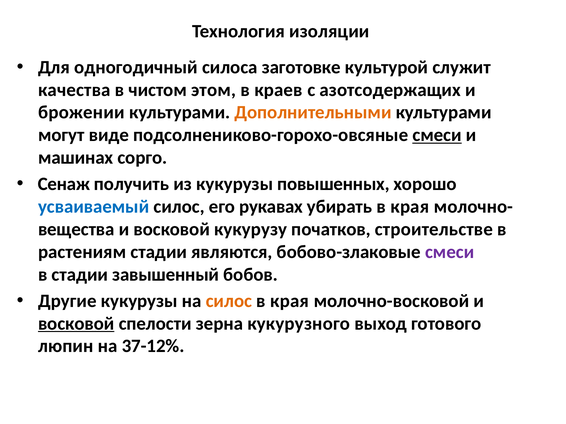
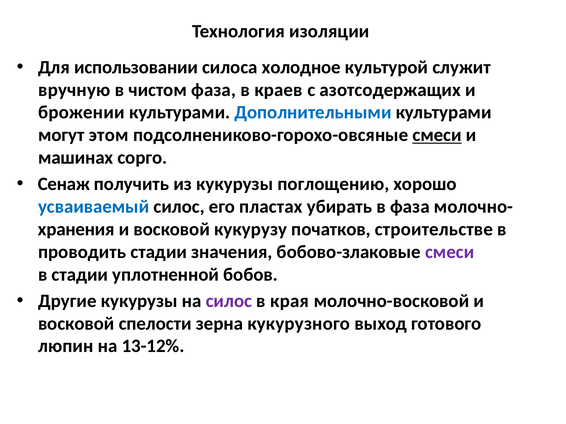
одногодичный: одногодичный -> использовании (136, 67)
заготовке: заготовке -> холодное (301, 67)
качества: качества -> вручную (74, 90)
чистом этом: этом -> фаза (214, 90)
Дополнительными colour: orange -> blue (313, 113)
виде: виде -> этом (109, 135)
повышенных: повышенных -> поглощению (333, 184)
рукавах: рукавах -> пластах (271, 207)
убирать в края: края -> фаза (410, 207)
вещества: вещества -> хранения (76, 230)
растениям: растениям -> проводить (82, 252)
являются: являются -> значения (232, 252)
завышенный: завышенный -> уплотненной (166, 275)
силос colour: orange -> purple (229, 301)
восковой underline: present -> none (76, 324)
37-12%: 37-12% -> 13-12% (153, 346)
